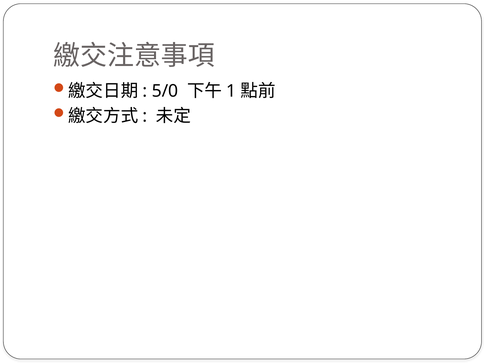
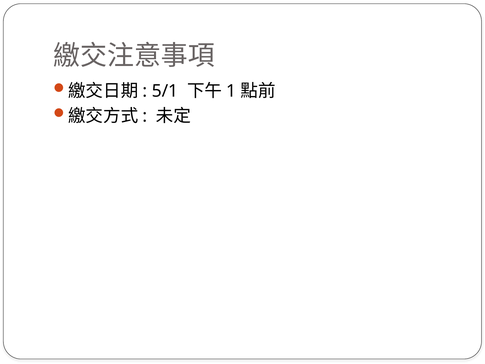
5/0: 5/0 -> 5/1 (165, 91)
